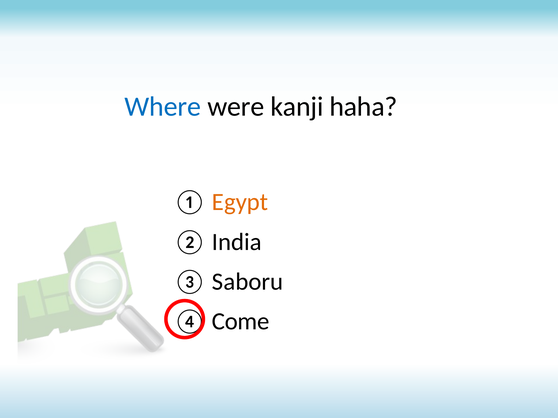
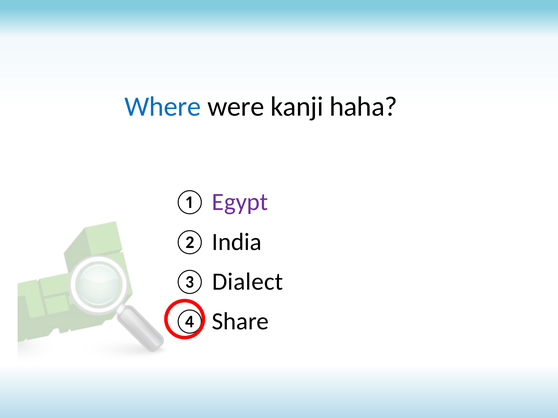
Egypt colour: orange -> purple (240, 202)
Saboru: Saboru -> Dialect (248, 282)
Come: Come -> Share (240, 322)
